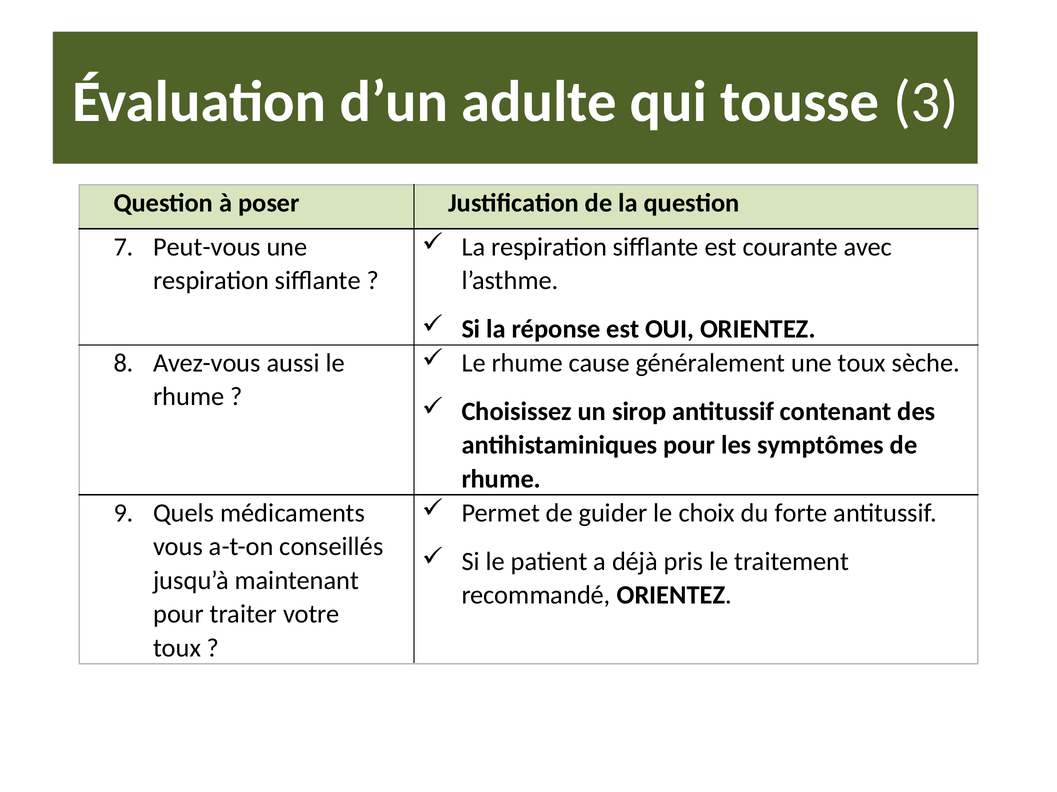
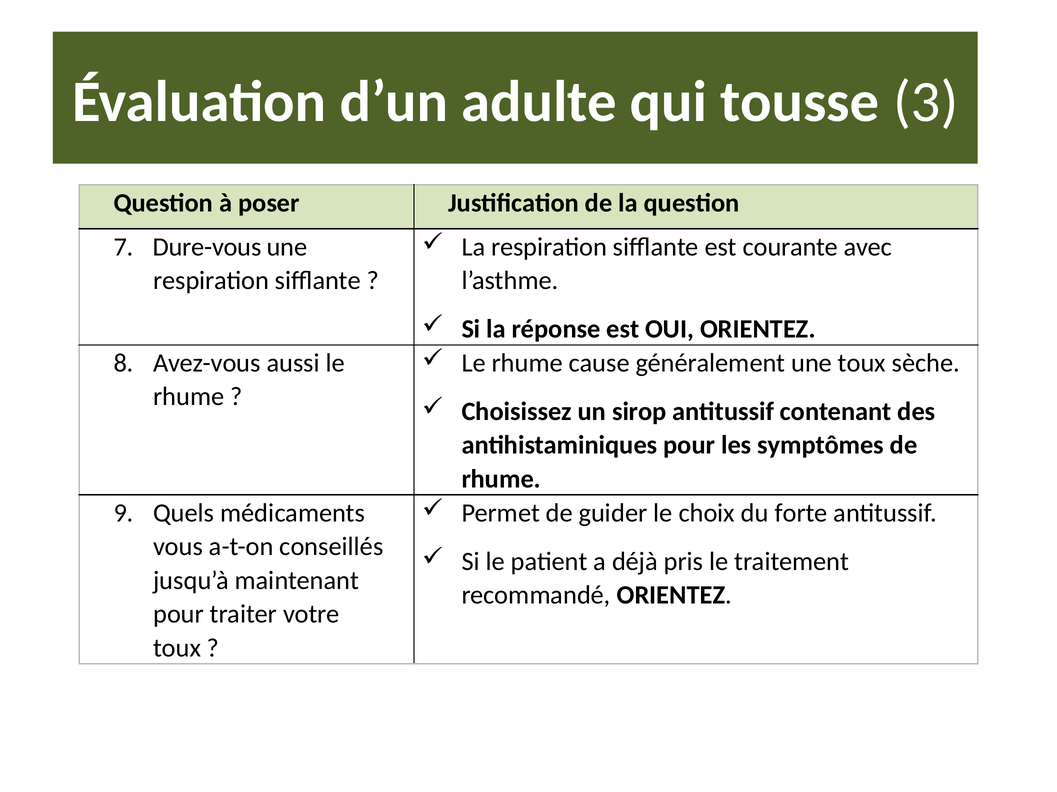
Peut-vous: Peut-vous -> Dure-vous (207, 247)
